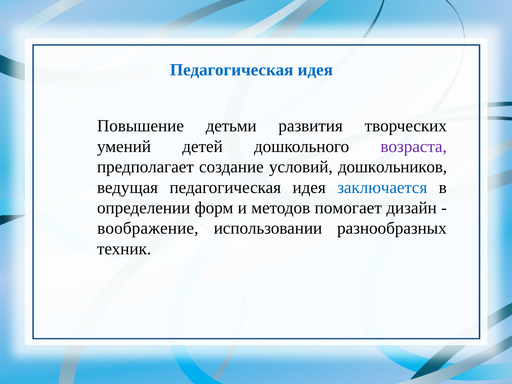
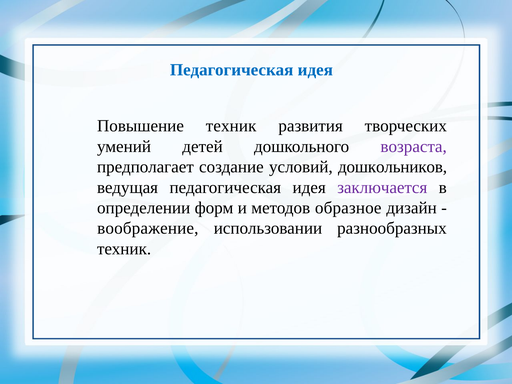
Повышение детьми: детьми -> техник (231, 126)
заключается colour: blue -> purple (382, 187)
помогает: помогает -> образное (348, 208)
